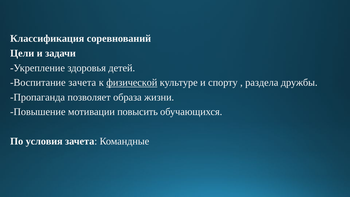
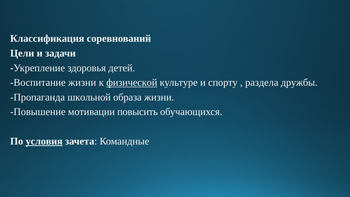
Воспитание зачета: зачета -> жизни (82, 82)
позволяет: позволяет -> школьной (89, 97)
условия underline: none -> present (44, 141)
